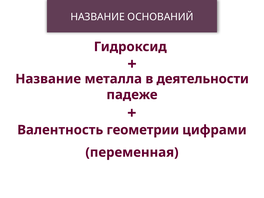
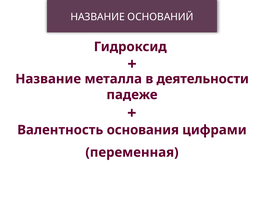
геометрии: геометрии -> основания (143, 130)
